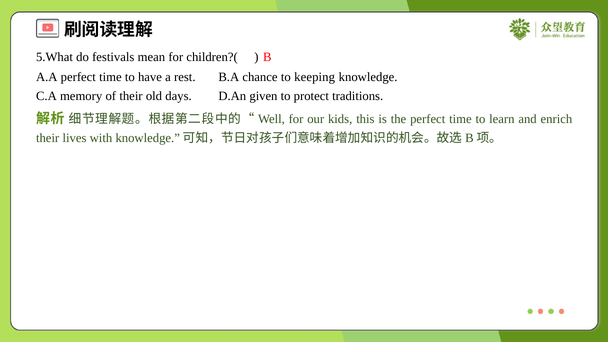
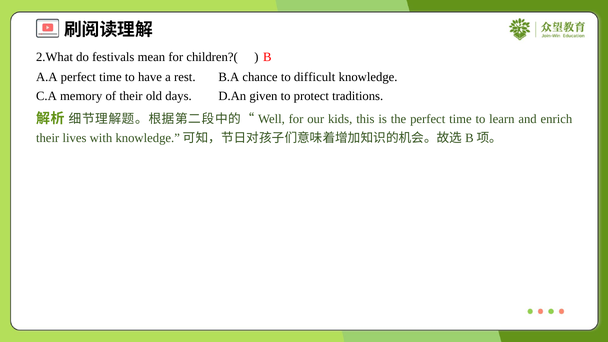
5.What: 5.What -> 2.What (54, 57)
keeping: keeping -> difficult (315, 77)
